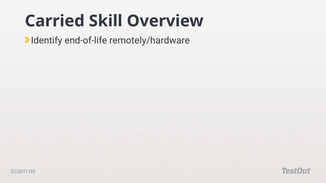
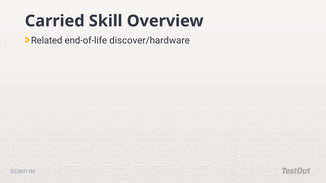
Identify: Identify -> Related (47, 41)
remotely/hardware: remotely/hardware -> discover/hardware (150, 41)
